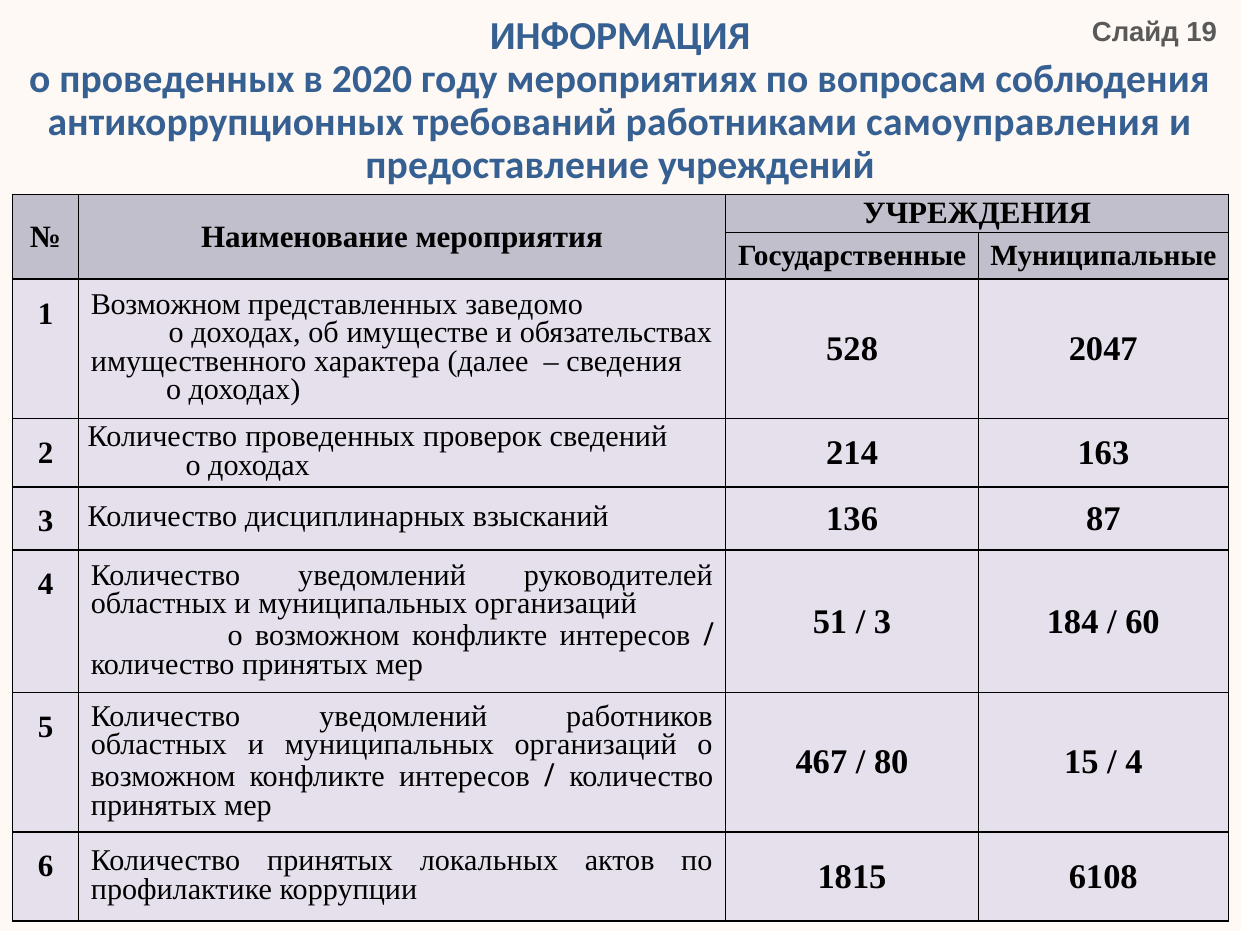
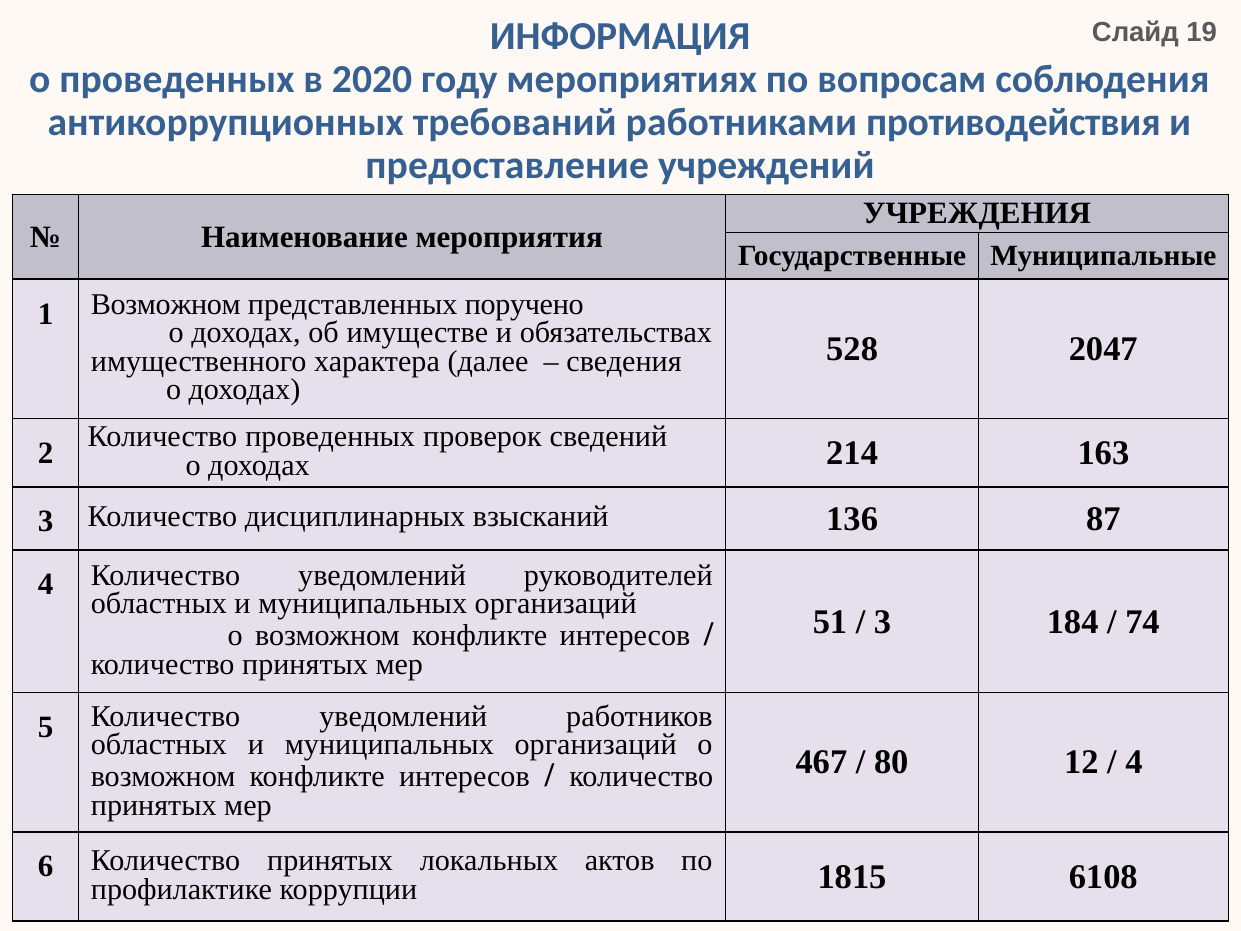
самоуправления: самоуправления -> противодействия (1013, 122)
заведомо: заведомо -> поручено (524, 304)
60: 60 -> 74 (1143, 622)
15: 15 -> 12 (1081, 762)
